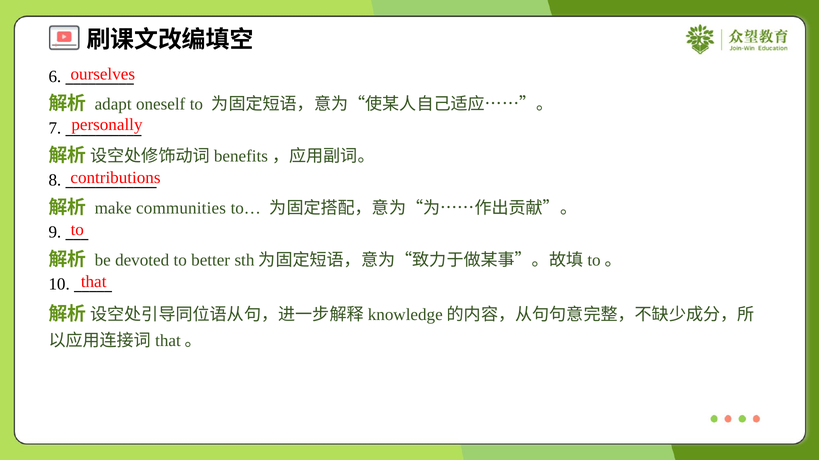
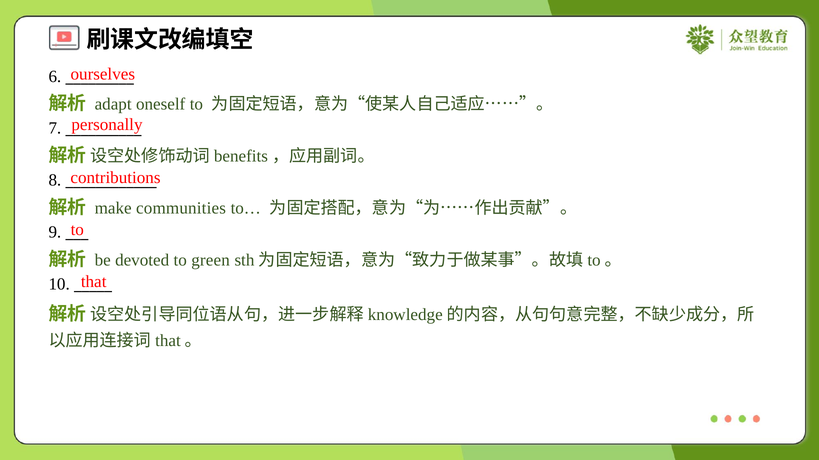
better: better -> green (211, 260)
